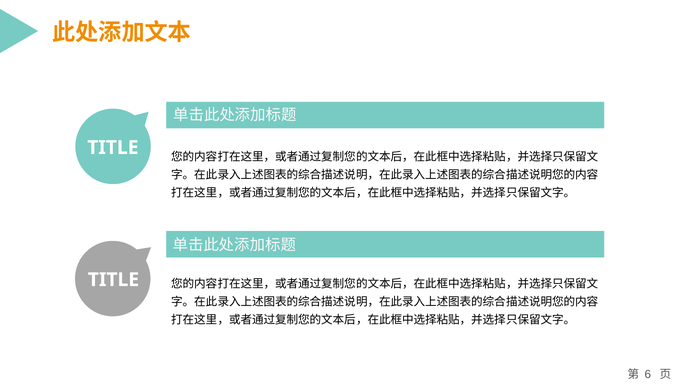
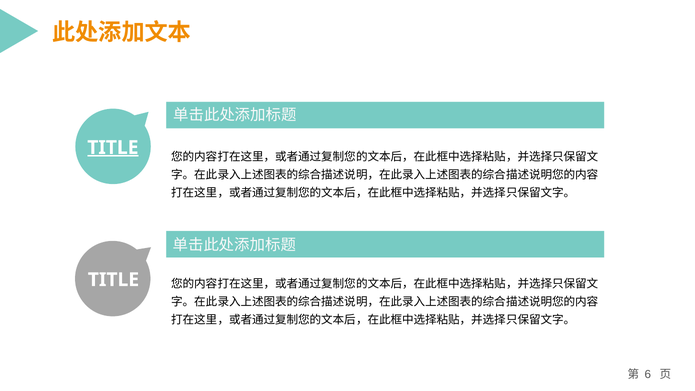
TITLE underline: none -> present (113, 147)
